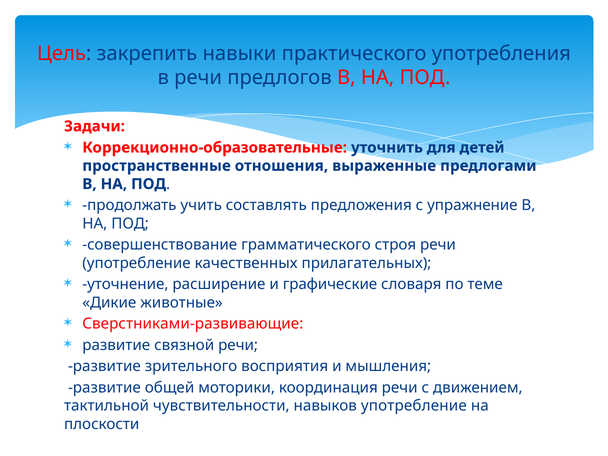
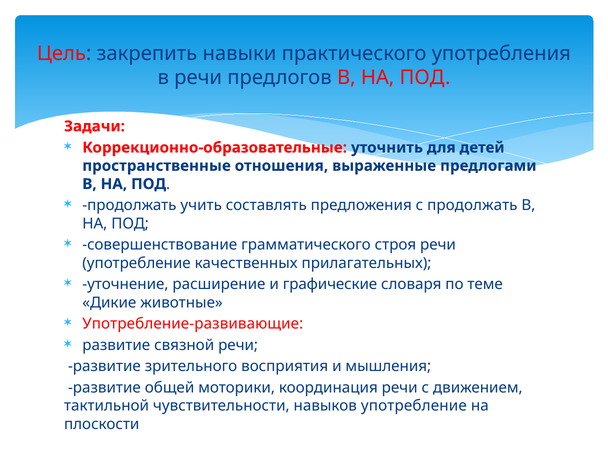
с упражнение: упражнение -> продолжать (472, 205)
Сверстниками-развивающие: Сверстниками-развивающие -> Употребление-развивающие (193, 324)
